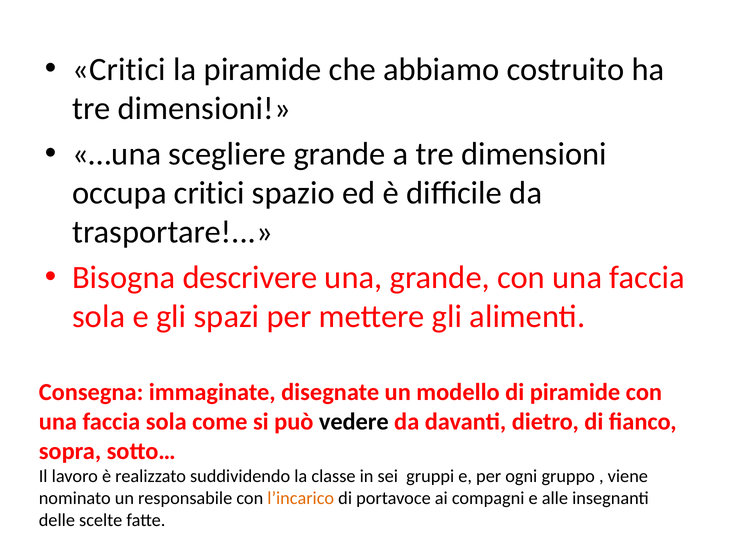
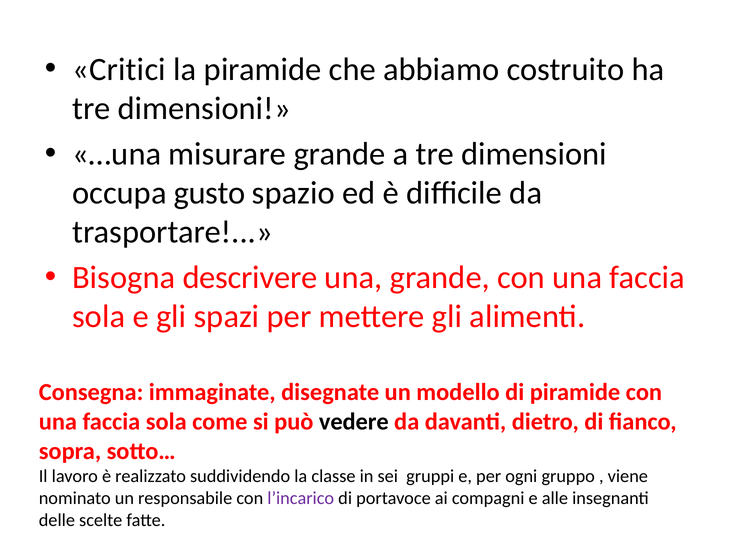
scegliere: scegliere -> misurare (227, 154)
occupa critici: critici -> gusto (209, 193)
l’incarico colour: orange -> purple (301, 498)
